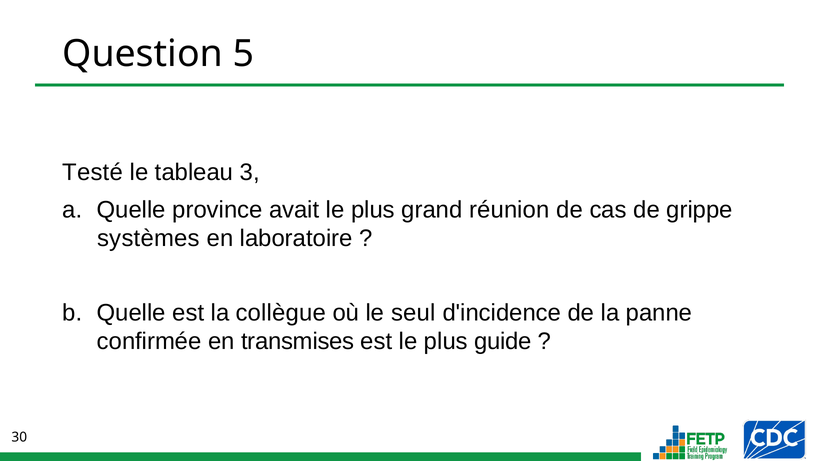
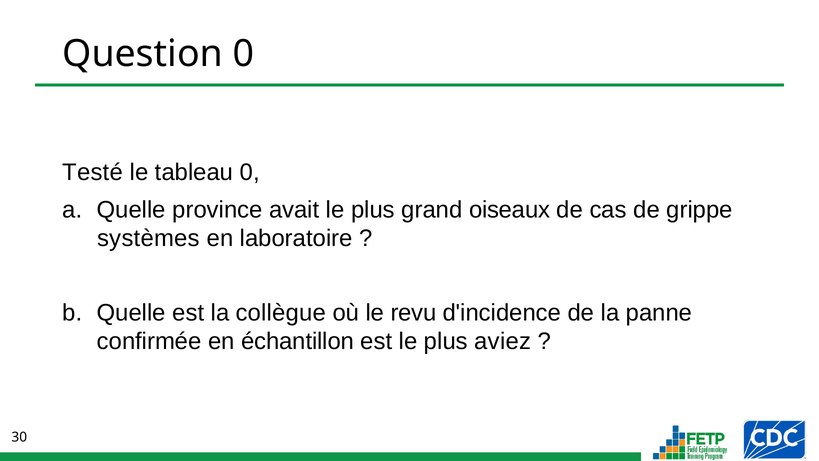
Question 5: 5 -> 0 (244, 54)
tableau 3: 3 -> 0 (250, 172)
réunion: réunion -> oiseaux (510, 210)
seul: seul -> revu (414, 313)
transmises: transmises -> échantillon (298, 341)
guide: guide -> aviez (503, 341)
